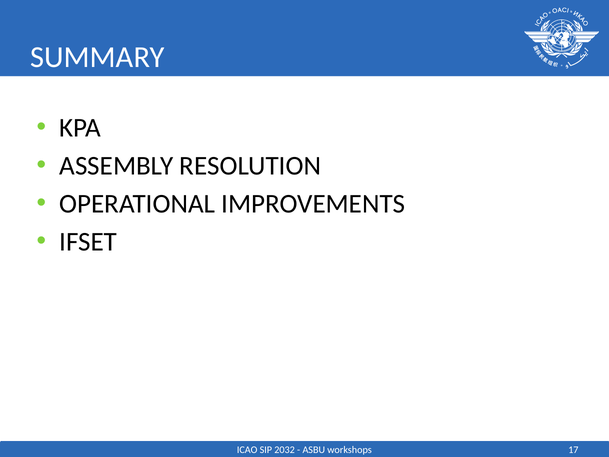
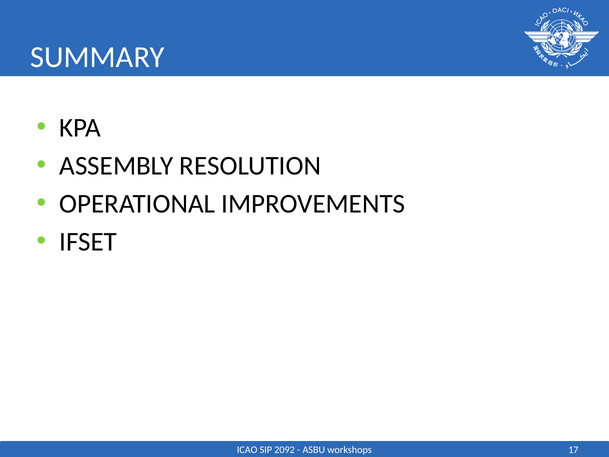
2032: 2032 -> 2092 (285, 450)
